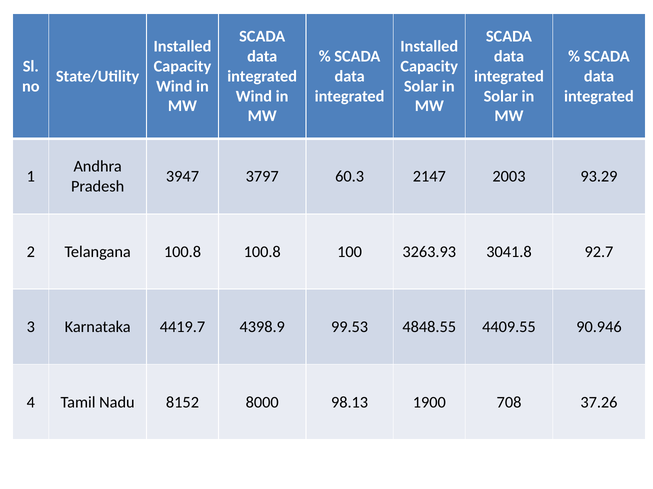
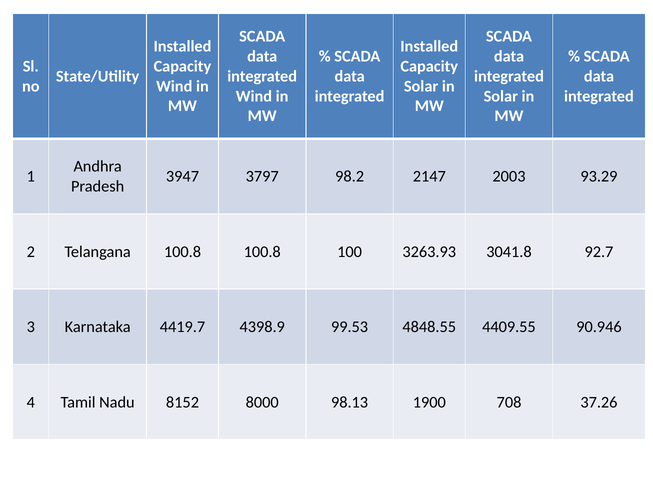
60.3: 60.3 -> 98.2 (350, 177)
